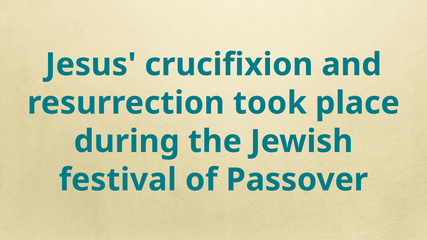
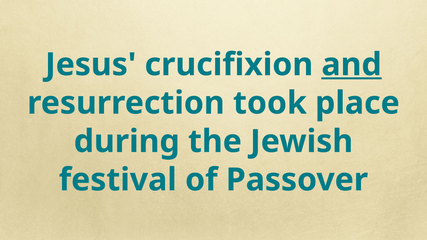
and underline: none -> present (352, 65)
